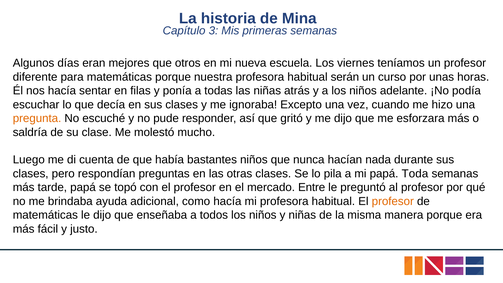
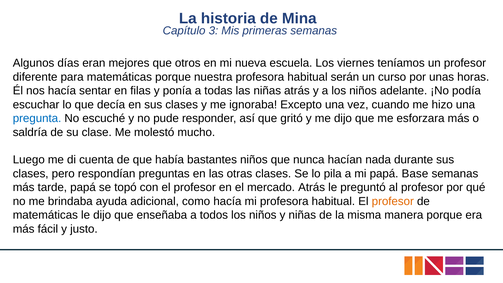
pregunta colour: orange -> blue (37, 118)
Toda: Toda -> Base (415, 174)
mercado Entre: Entre -> Atrás (312, 187)
